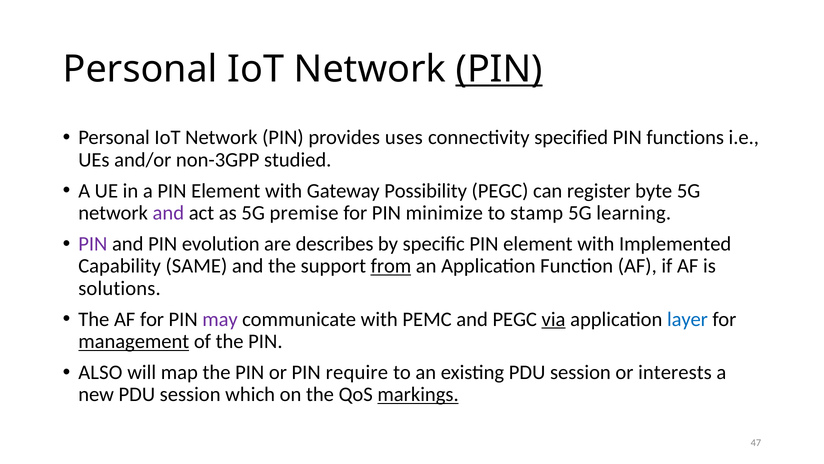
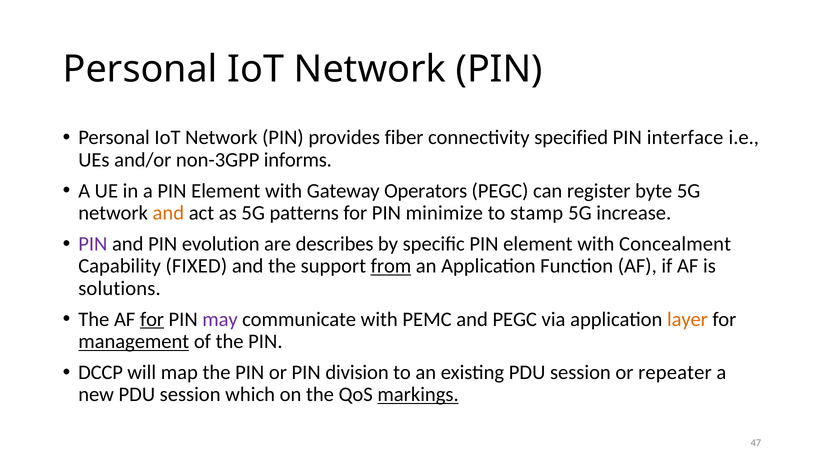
PIN underline: present -> none (499, 69)
uses: uses -> fiber (404, 137)
functions: functions -> interface (685, 137)
studied: studied -> informs (298, 160)
Possibility: Possibility -> Operators (426, 191)
and colour: purple -> orange (168, 213)
premise: premise -> patterns (304, 213)
learning: learning -> increase (634, 213)
Implemented: Implemented -> Concealment (675, 244)
SAME: SAME -> FIXED (196, 266)
for underline: none -> present (152, 319)
via underline: present -> none (554, 319)
layer colour: blue -> orange (687, 319)
ALSO: ALSO -> DCCP (101, 372)
require: require -> division (357, 372)
interests: interests -> repeater (675, 372)
